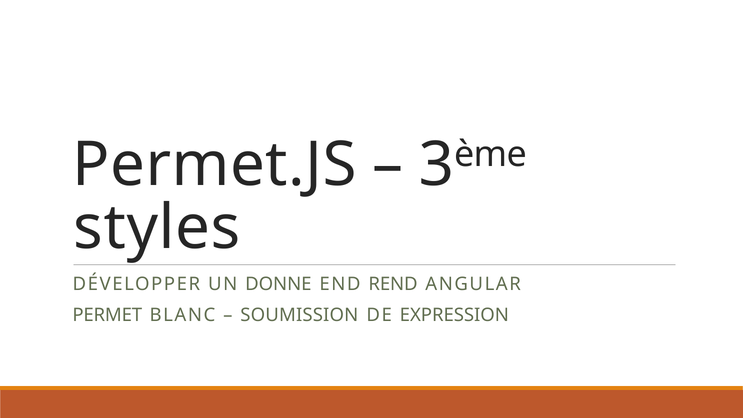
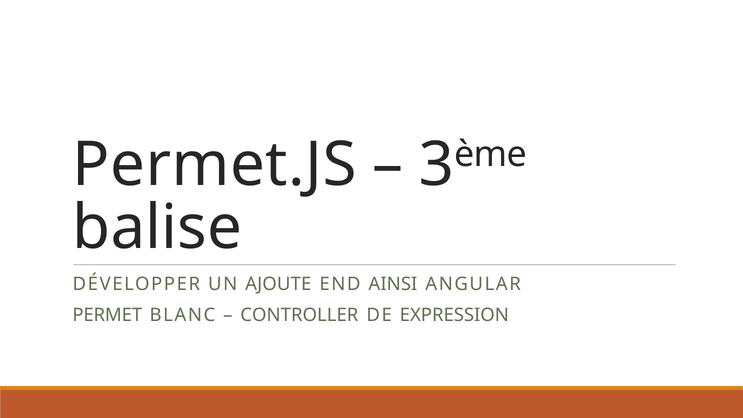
styles: styles -> balise (157, 228)
DONNE: DONNE -> AJOUTE (278, 284)
REND: REND -> AINSI (393, 284)
SOUMISSION: SOUMISSION -> CONTROLLER (299, 315)
